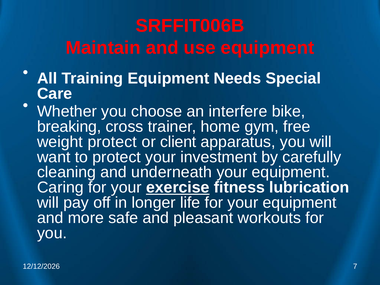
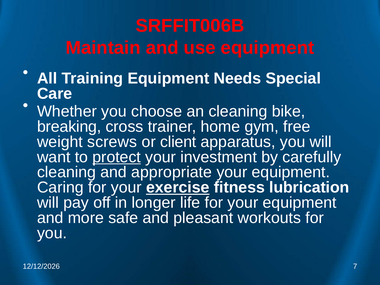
an interfere: interfere -> cleaning (238, 111)
weight protect: protect -> screws (112, 142)
protect underline: none -> present (117, 157)
underneath: underneath -> appropriate (172, 172)
